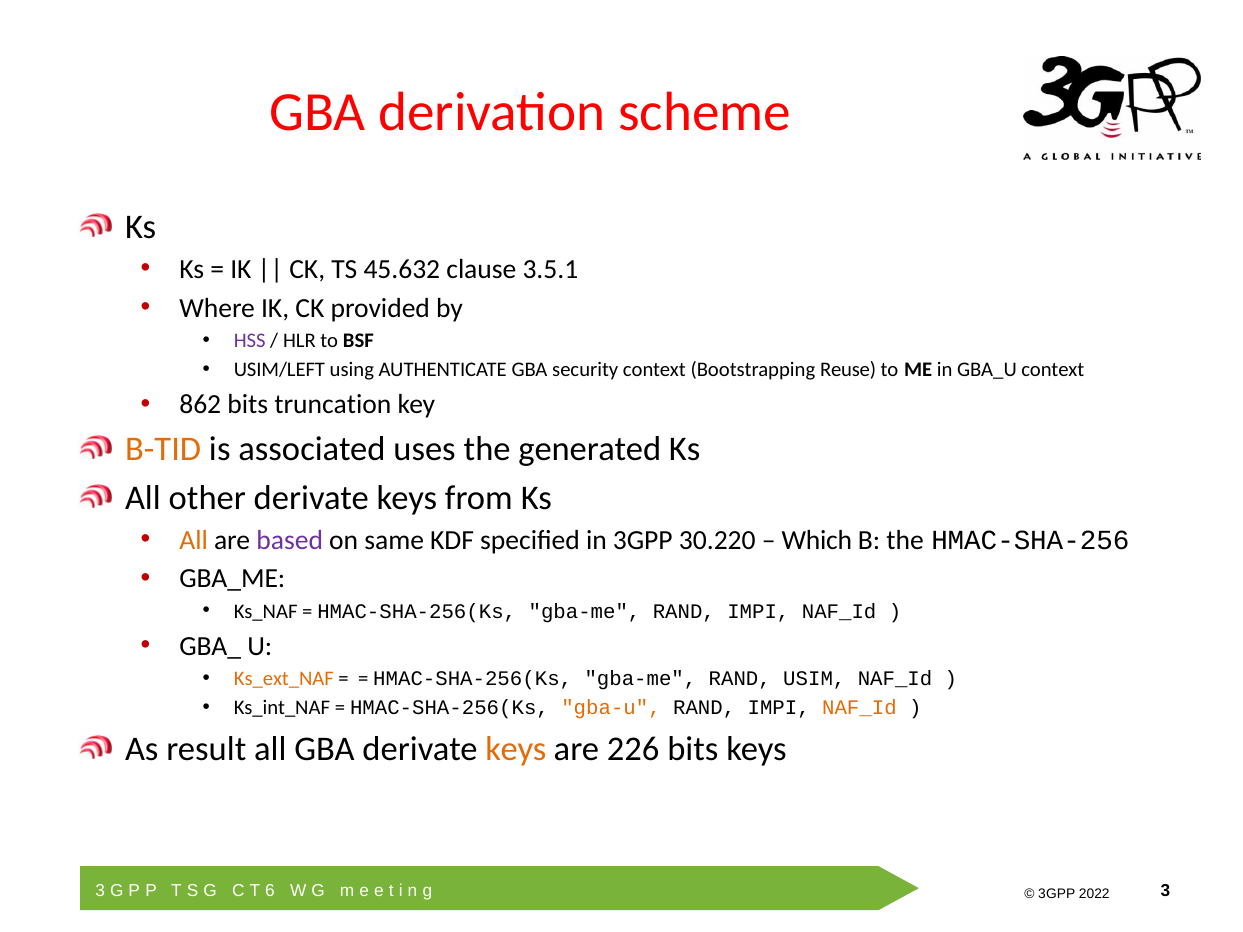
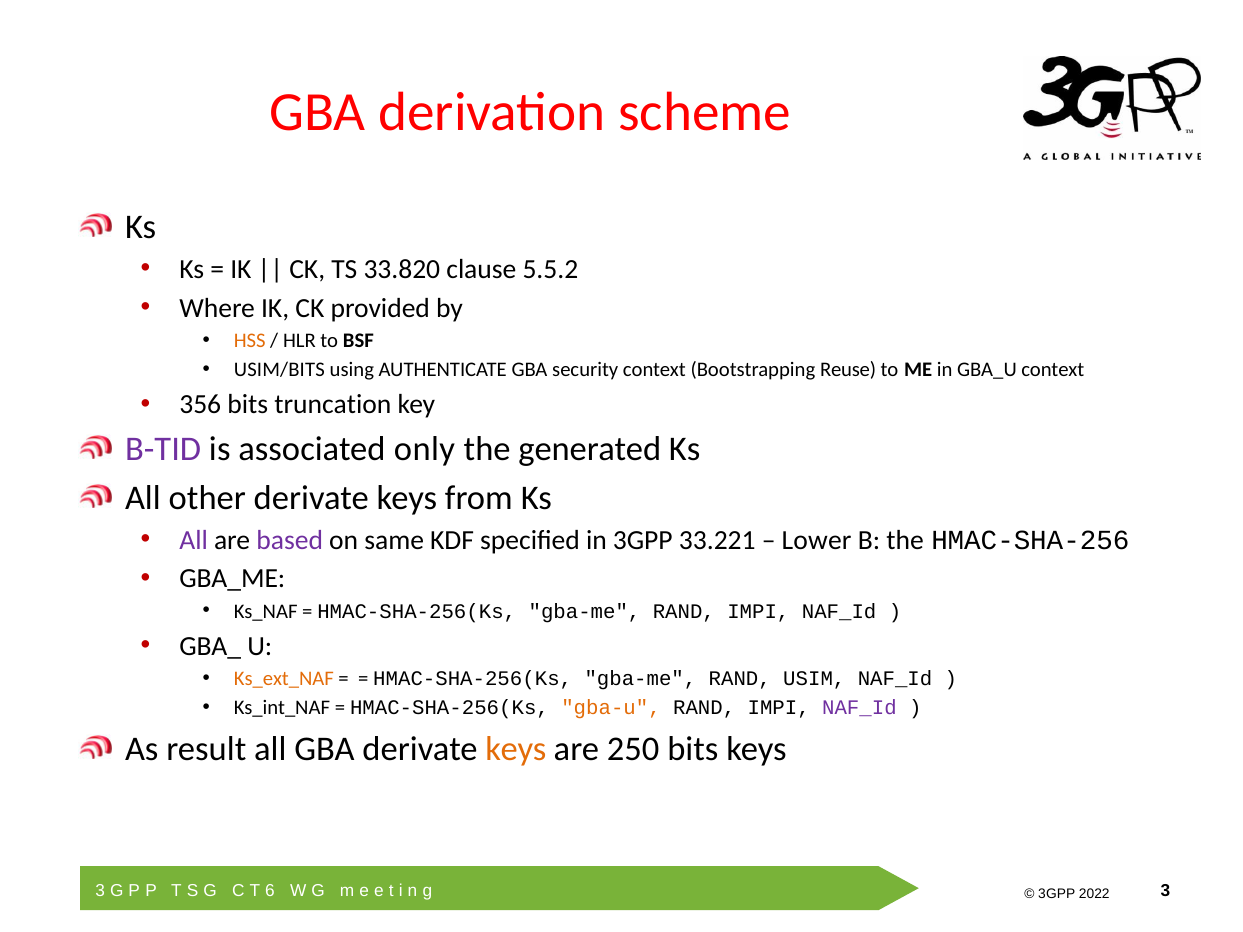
45.632: 45.632 -> 33.820 (402, 269)
3.5.1: 3.5.1 -> 5.5.2 (550, 269)
HSS colour: purple -> orange (250, 341)
USIM/LEFT: USIM/LEFT -> USIM/BITS (279, 370)
862: 862 -> 356 (200, 405)
B-TID colour: orange -> purple (163, 449)
uses: uses -> only (424, 449)
All colour: orange -> purple (194, 540)
30.220: 30.220 -> 33.221 (717, 540)
Which: Which -> Lower (817, 540)
NAF_Id colour: orange -> purple (859, 708)
226: 226 -> 250 (633, 749)
